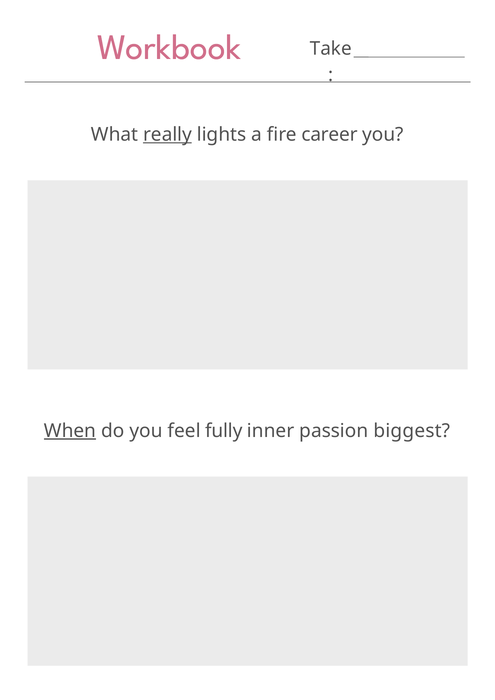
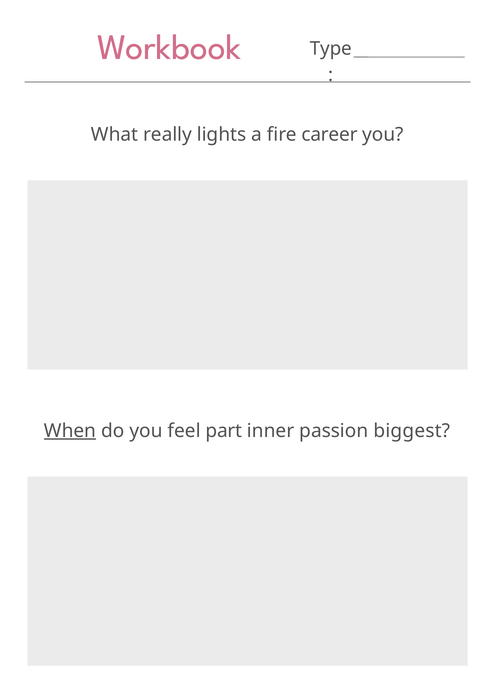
Take: Take -> Type (331, 49)
really underline: present -> none (167, 135)
fully: fully -> part (224, 431)
